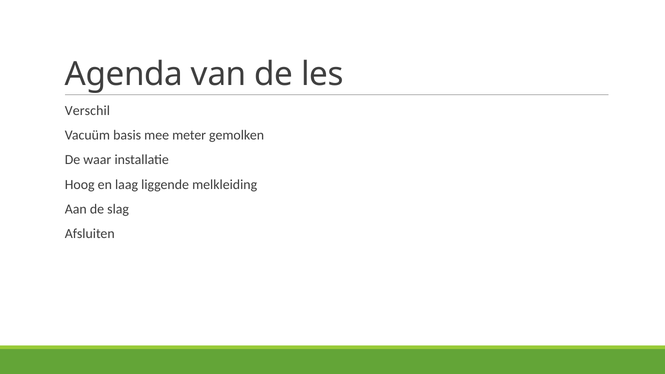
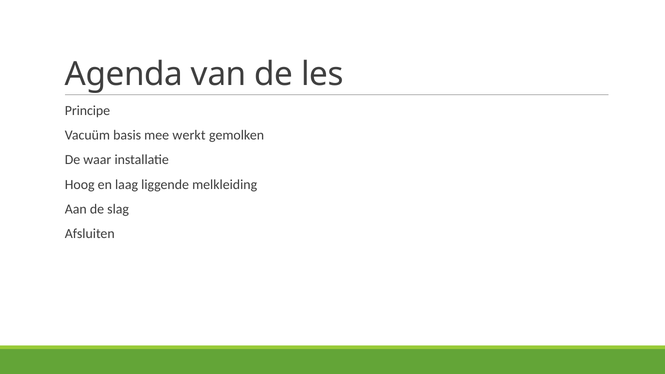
Verschil: Verschil -> Principe (87, 111)
meter: meter -> werkt (189, 135)
